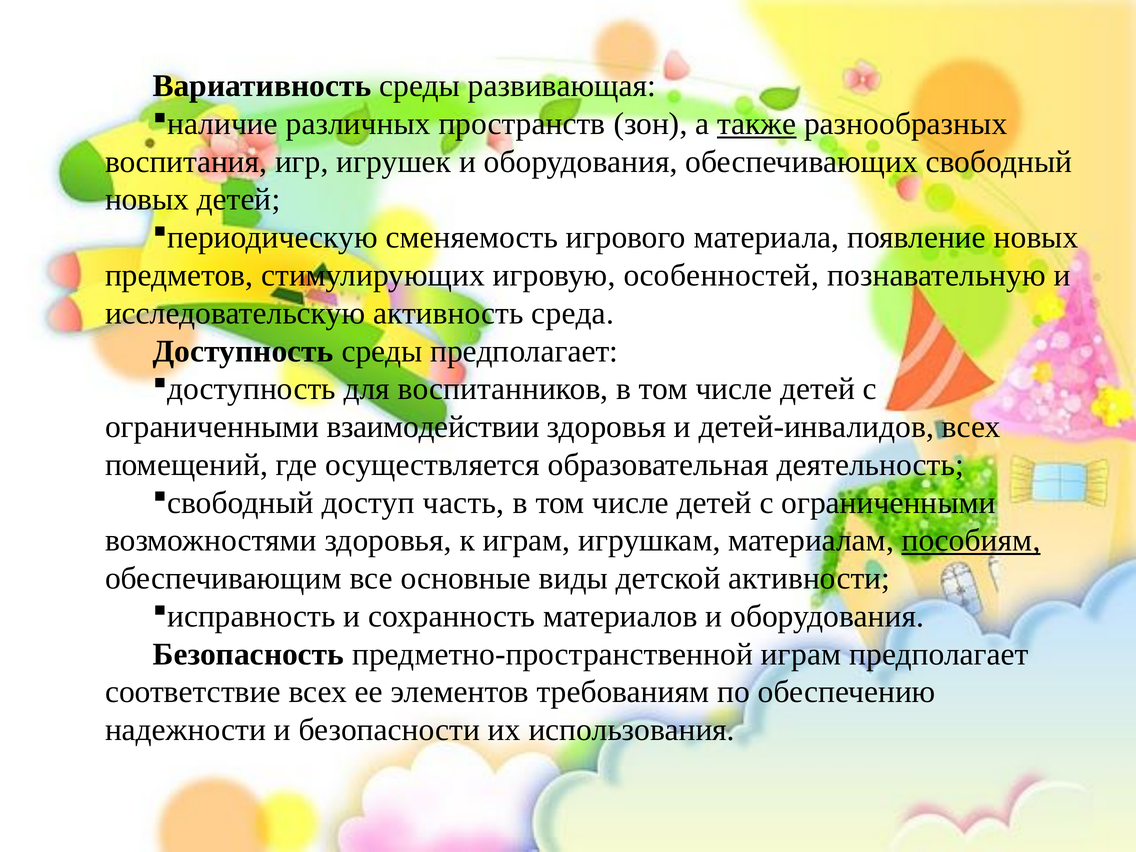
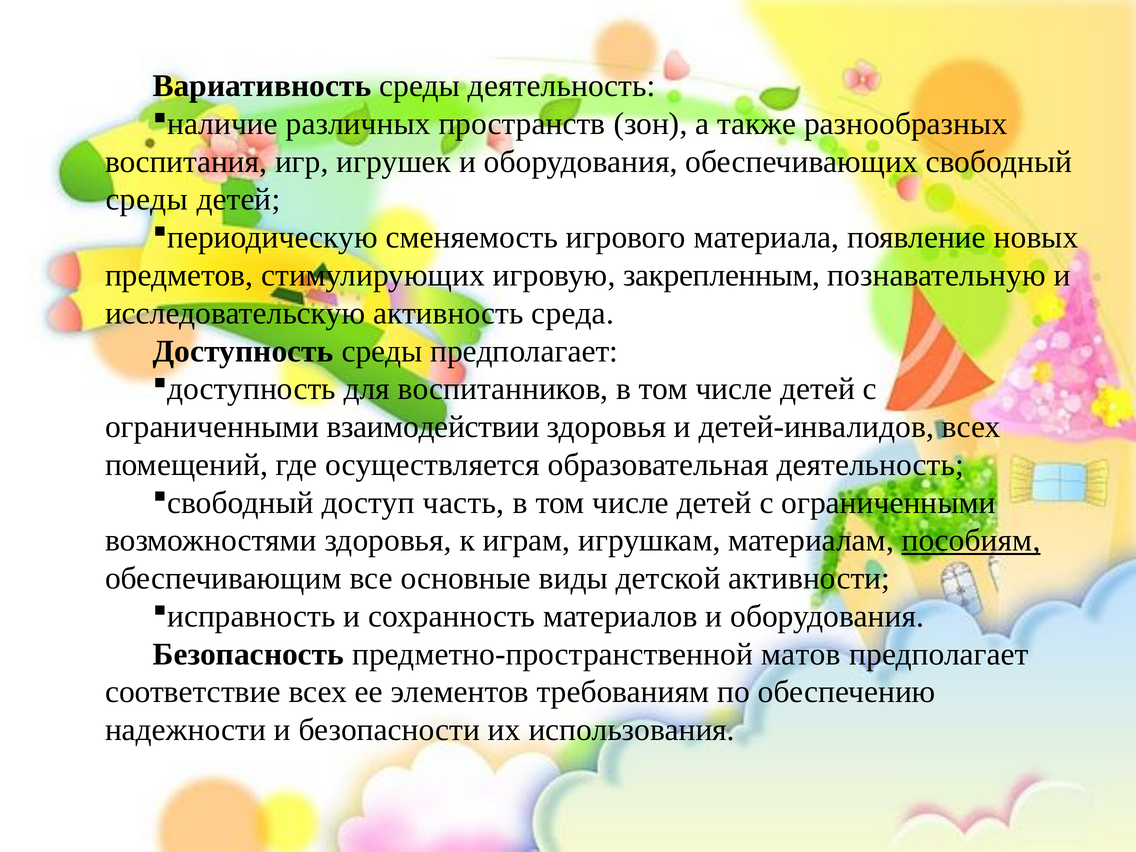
среды развивающая: развивающая -> деятельность (562, 86)
также underline: present -> none (757, 124)
новых: новых -> среды (147, 200)
особенностей: особенностей -> закрепленным (722, 275)
предметно-пространственной играм: играм -> матов (801, 654)
